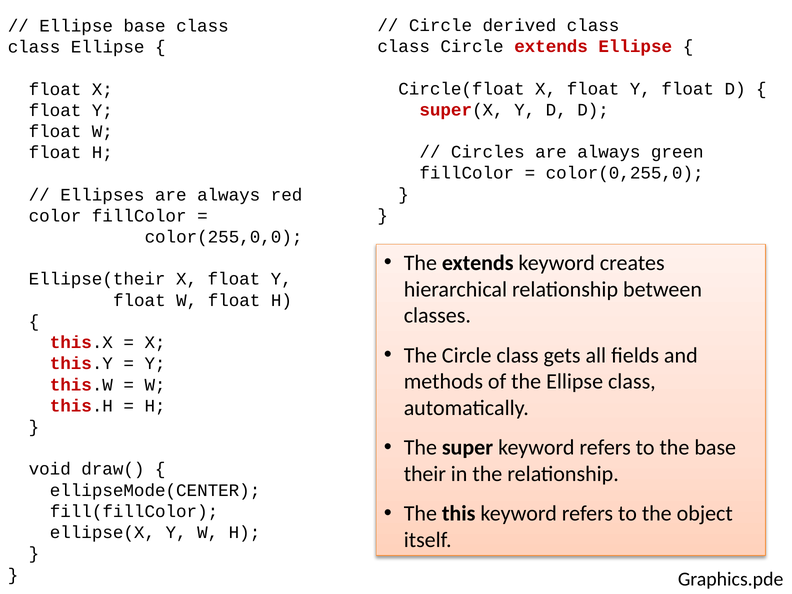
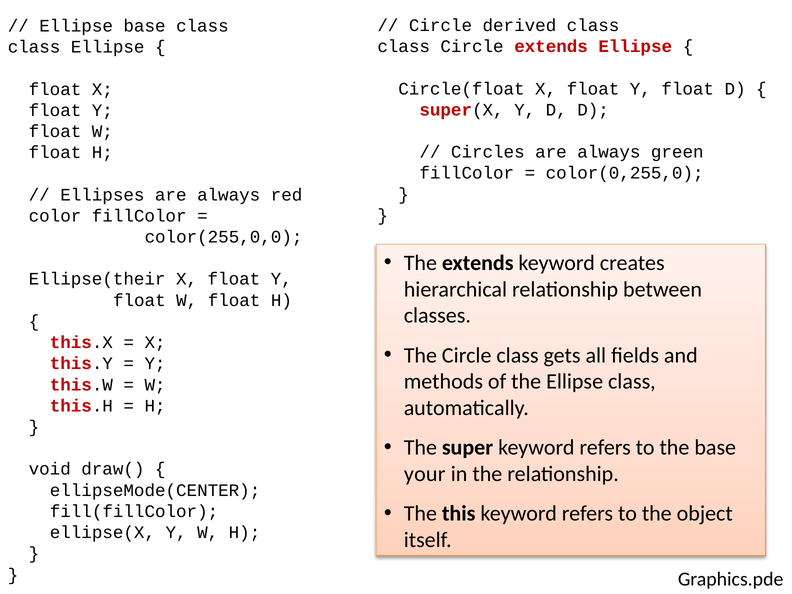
their: their -> your (425, 474)
